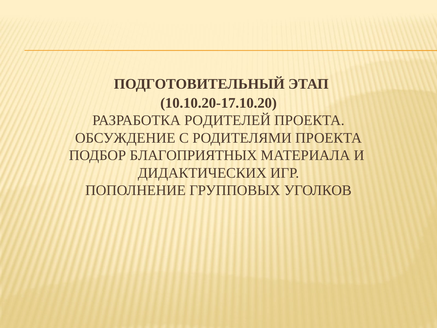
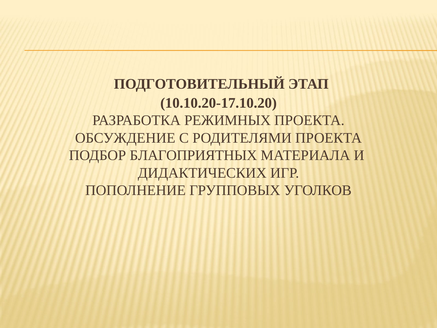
РОДИТЕЛЕЙ: РОДИТЕЛЕЙ -> РЕЖИМНЫХ (228, 120)
